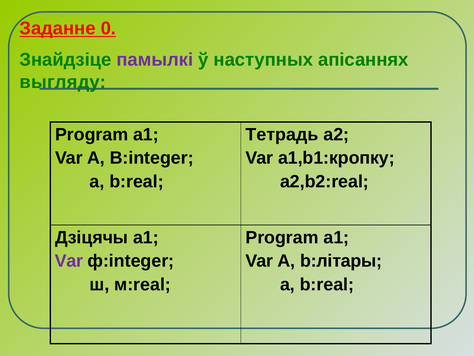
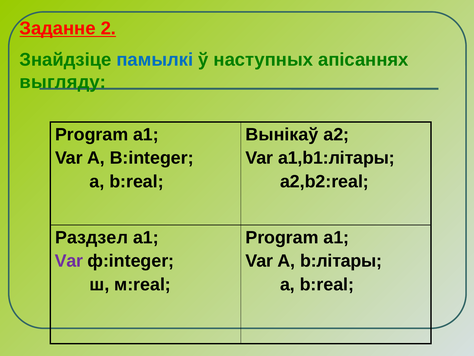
0: 0 -> 2 (108, 28)
памылкі colour: purple -> blue (155, 60)
Тетрадь: Тетрадь -> Вынікаў (282, 134)
a1,b1:кропку: a1,b1:кропку -> a1,b1:літары (336, 158)
Дзіцячы: Дзіцячы -> Раздзел (92, 237)
